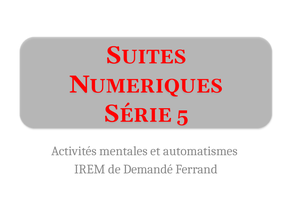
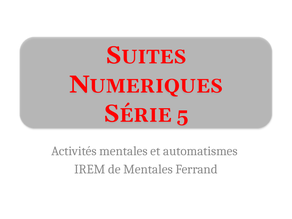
de Demandé: Demandé -> Mentales (148, 169)
